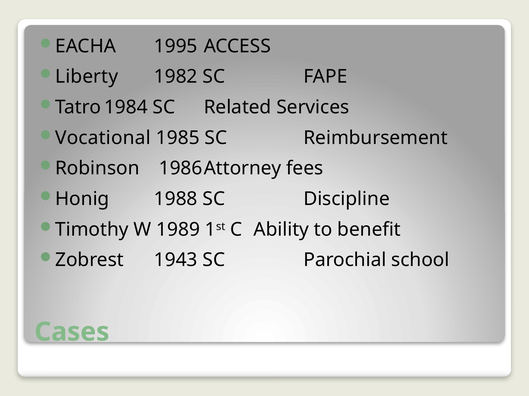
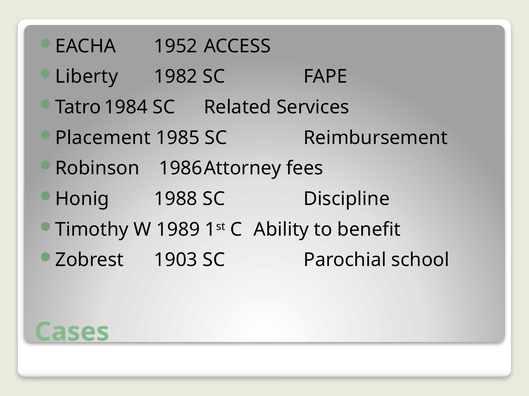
1995: 1995 -> 1952 (176, 46)
Vocational: Vocational -> Placement (103, 138)
1943: 1943 -> 1903 (176, 260)
